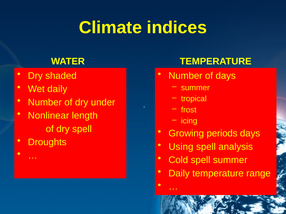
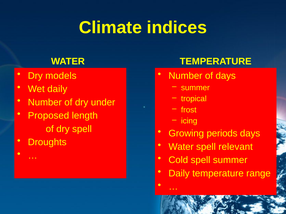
shaded: shaded -> models (61, 76)
Nonlinear: Nonlinear -> Proposed (49, 116)
Using: Using -> Water (181, 147)
analysis: analysis -> relevant (236, 147)
